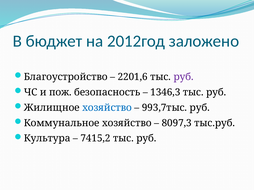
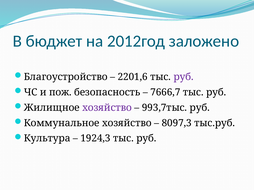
1346,3: 1346,3 -> 7666,7 (165, 93)
хозяйство colour: blue -> purple (107, 108)
7415,2: 7415,2 -> 1924,3 (95, 139)
